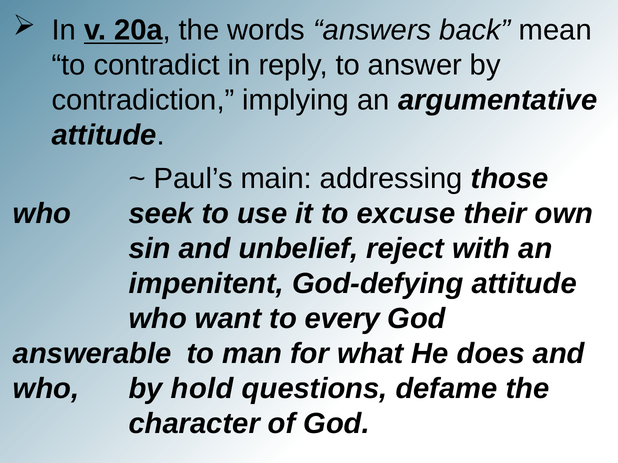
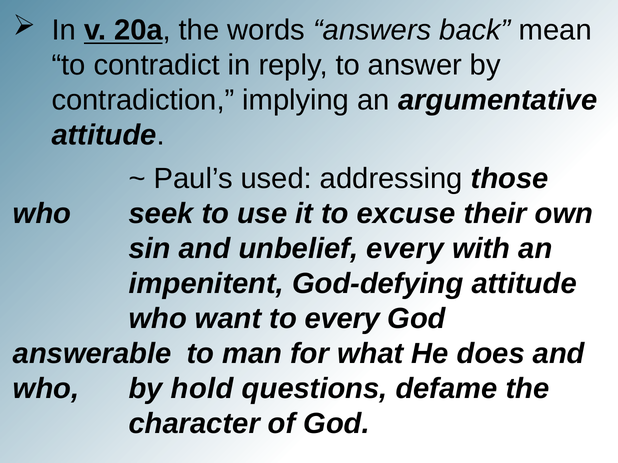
main: main -> used (276, 179)
unbelief reject: reject -> every (405, 249)
